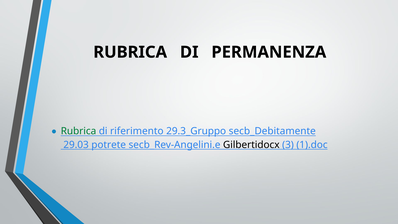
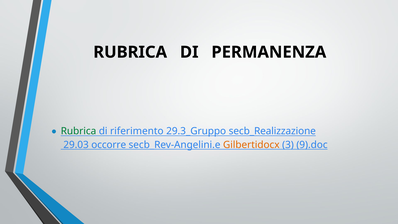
secb_Debitamente: secb_Debitamente -> secb_Realizzazione (272, 131)
potrete: potrete -> occorre (109, 145)
Gilbertidocx colour: black -> orange (251, 145)
1).doc: 1).doc -> 9).doc (312, 145)
